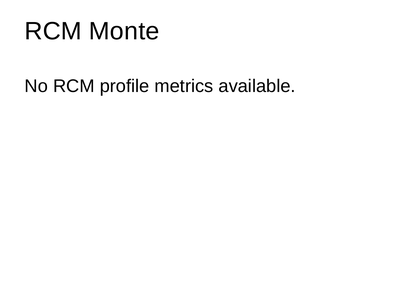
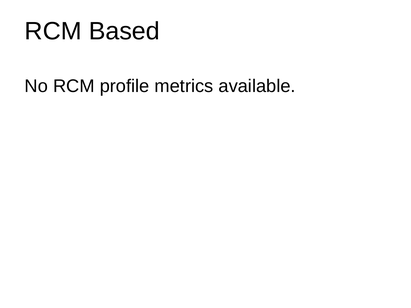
Monte: Monte -> Based (124, 31)
